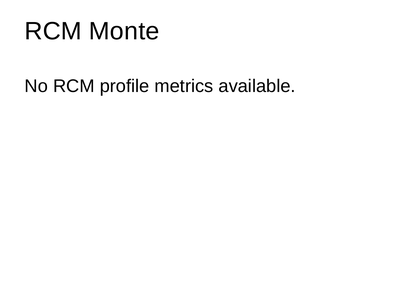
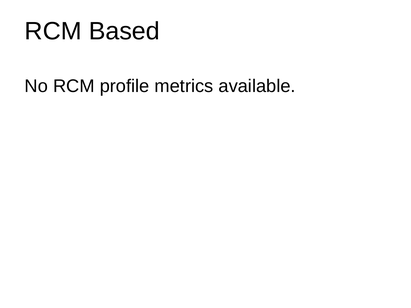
Monte: Monte -> Based (124, 31)
